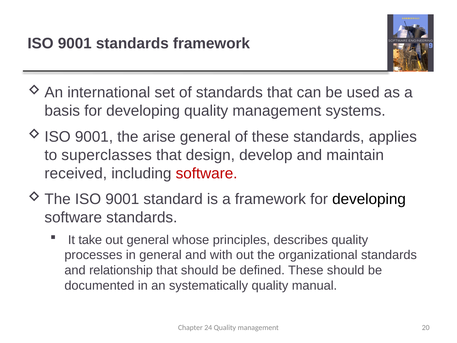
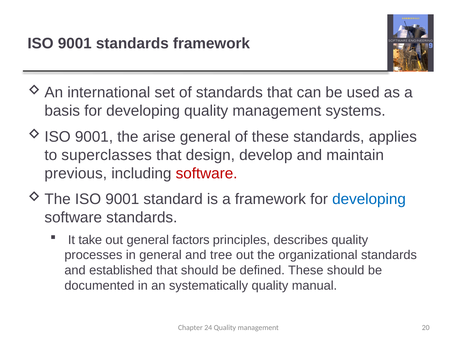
received: received -> previous (76, 173)
developing colour: black -> blue (369, 199)
whose: whose -> factors (191, 240)
with: with -> tree (221, 255)
relationship: relationship -> established (121, 270)
